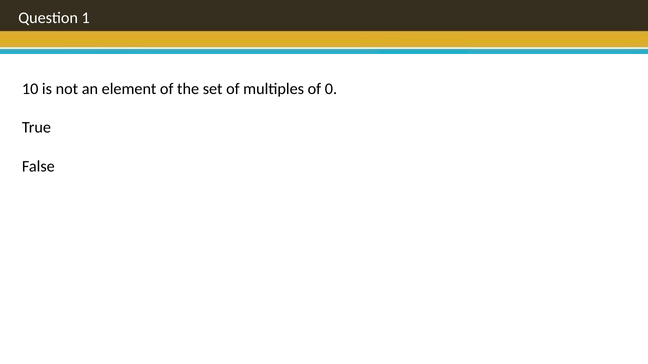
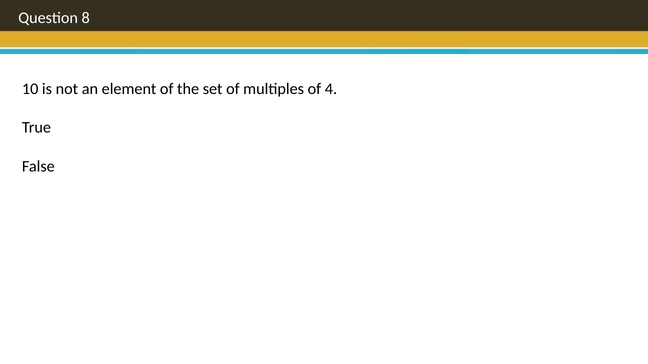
1: 1 -> 8 (86, 18)
0: 0 -> 4 (331, 89)
